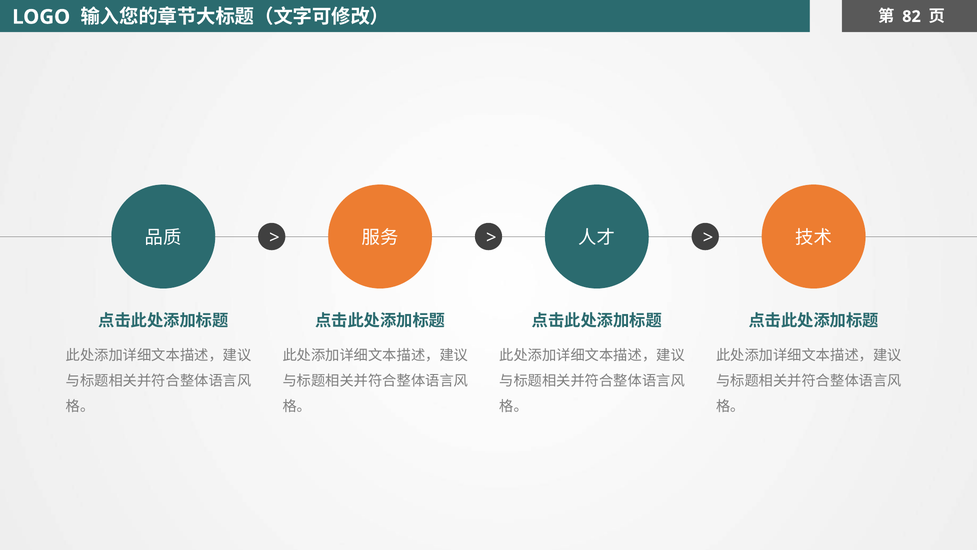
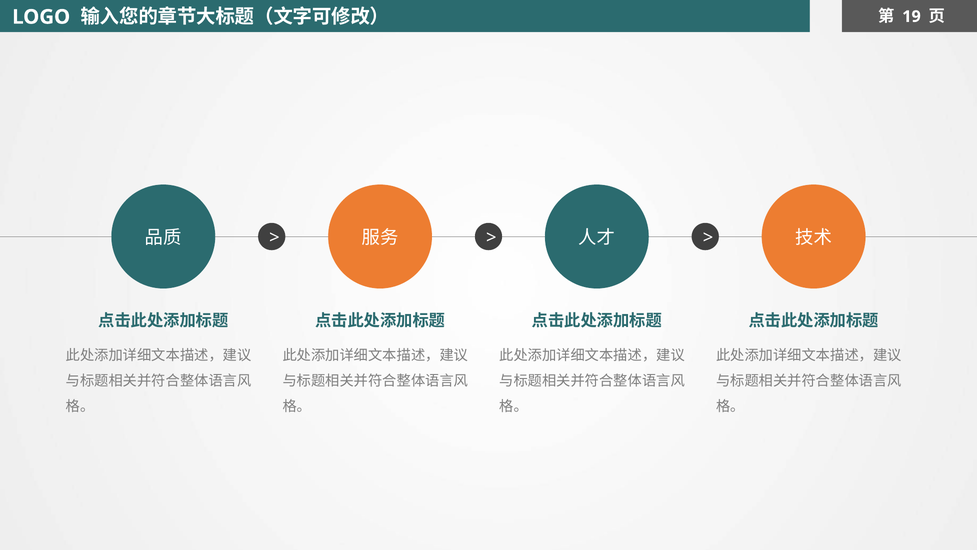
82: 82 -> 19 (911, 16)
